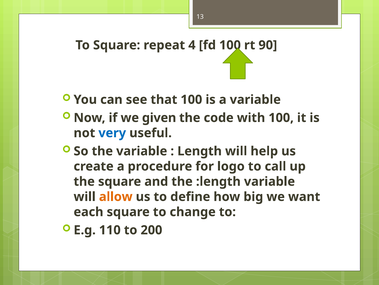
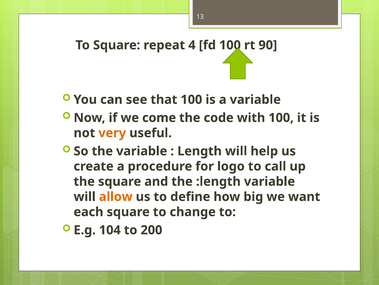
given: given -> come (159, 117)
very colour: blue -> orange (112, 133)
110: 110 -> 104 (110, 230)
